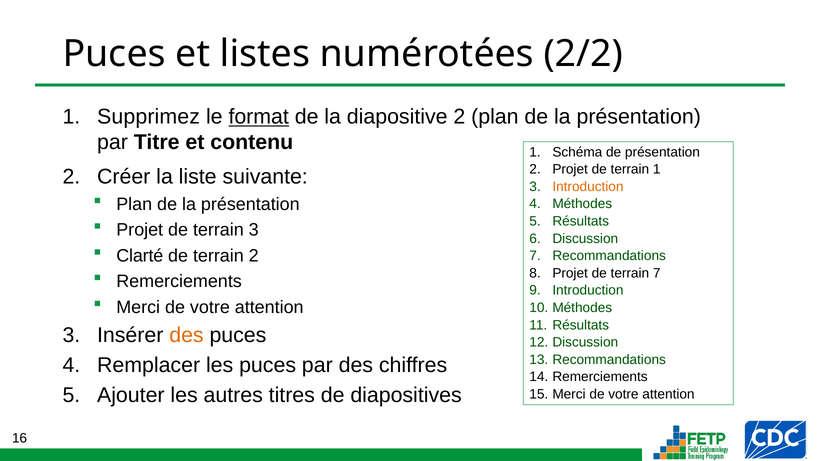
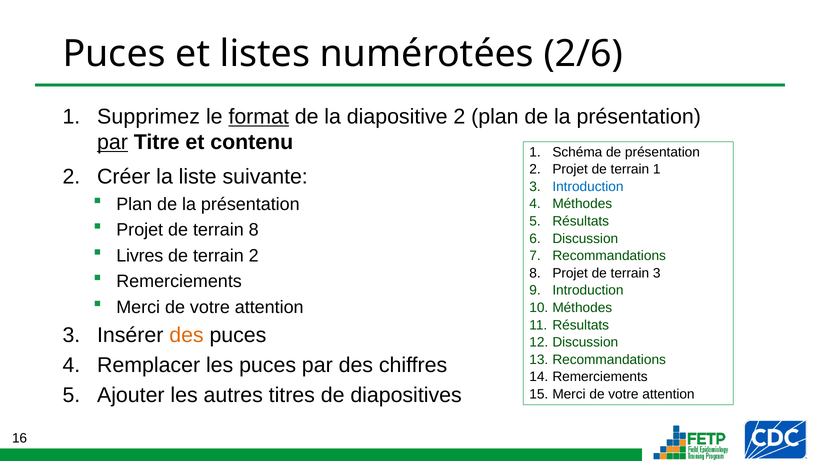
2/2: 2/2 -> 2/6 (583, 54)
par underline: none -> present (113, 142)
Introduction colour: orange -> blue (588, 187)
terrain 3: 3 -> 8 (254, 230)
Clarté: Clarté -> Livres (140, 256)
terrain 7: 7 -> 3 (657, 273)
